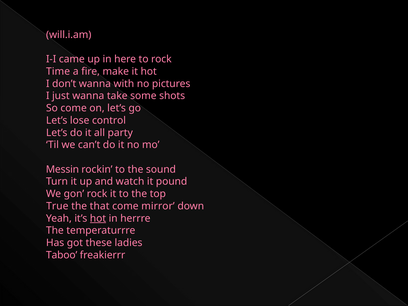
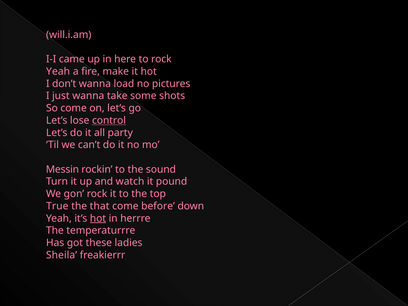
Time: Time -> Yeah (58, 71)
with: with -> load (124, 84)
control underline: none -> present (109, 120)
mirror: mirror -> before (158, 206)
Taboo: Taboo -> Sheila (62, 255)
